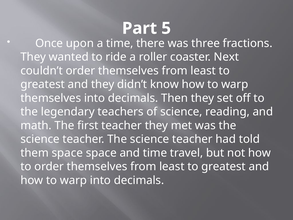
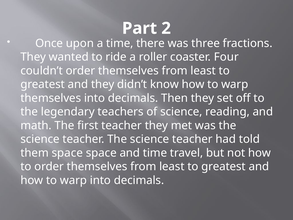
5: 5 -> 2 (166, 28)
Next: Next -> Four (226, 57)
